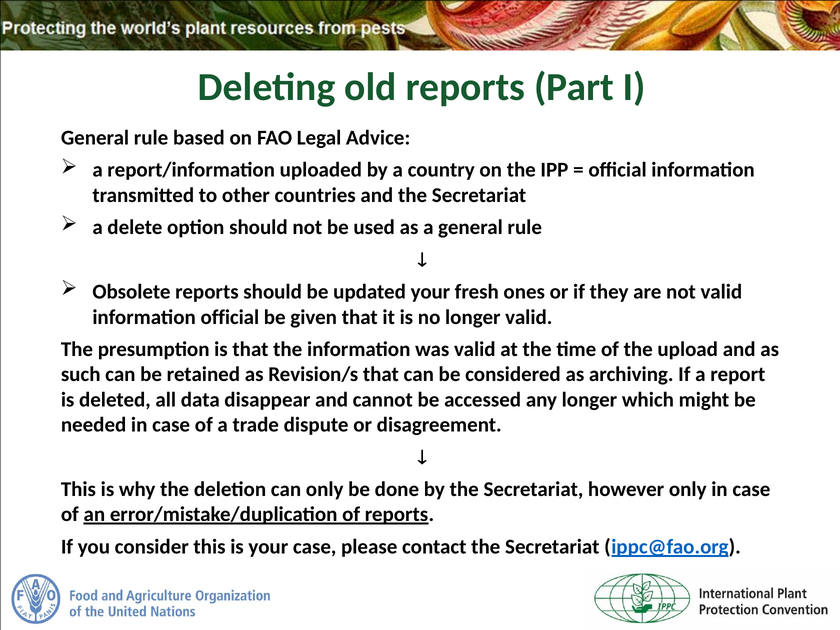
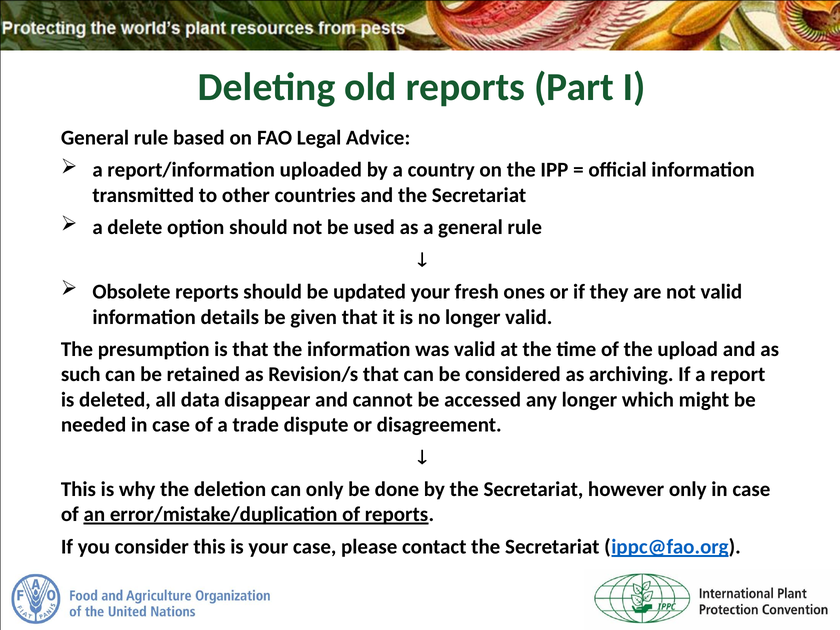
information official: official -> details (230, 317)
